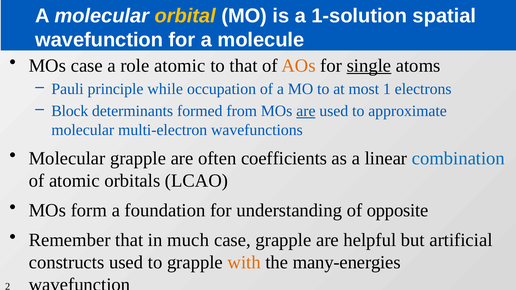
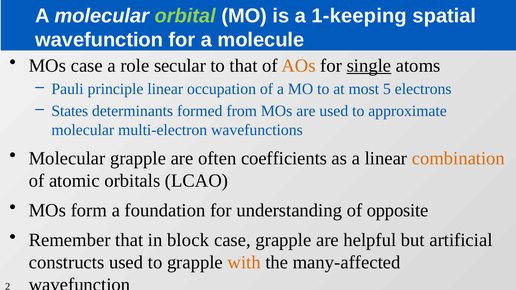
orbital colour: yellow -> light green (185, 16)
1-solution: 1-solution -> 1-keeping (359, 16)
role atomic: atomic -> secular (180, 66)
principle while: while -> linear (165, 89)
1: 1 -> 5 (387, 89)
Block: Block -> States (70, 111)
are underline: present -> none (306, 111)
combination colour: blue -> orange (458, 158)
much: much -> block (188, 240)
many-energies: many-energies -> many-affected (347, 263)
